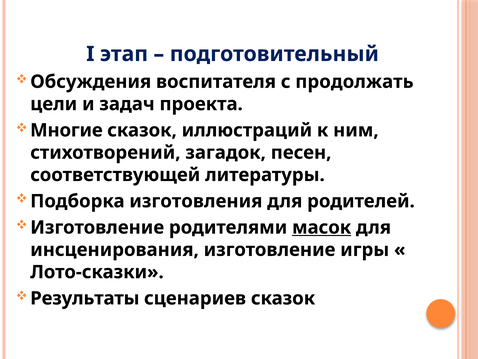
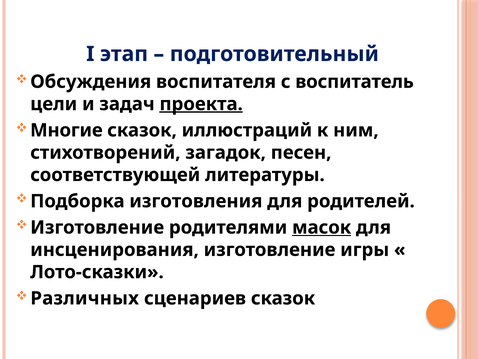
продолжать: продолжать -> воспитатель (355, 82)
проекта underline: none -> present (201, 104)
Результаты: Результаты -> Различных (85, 298)
